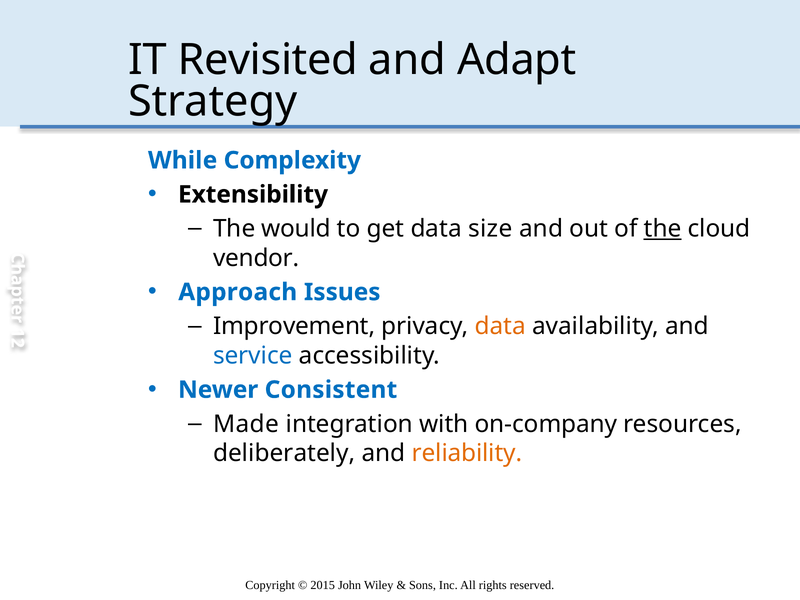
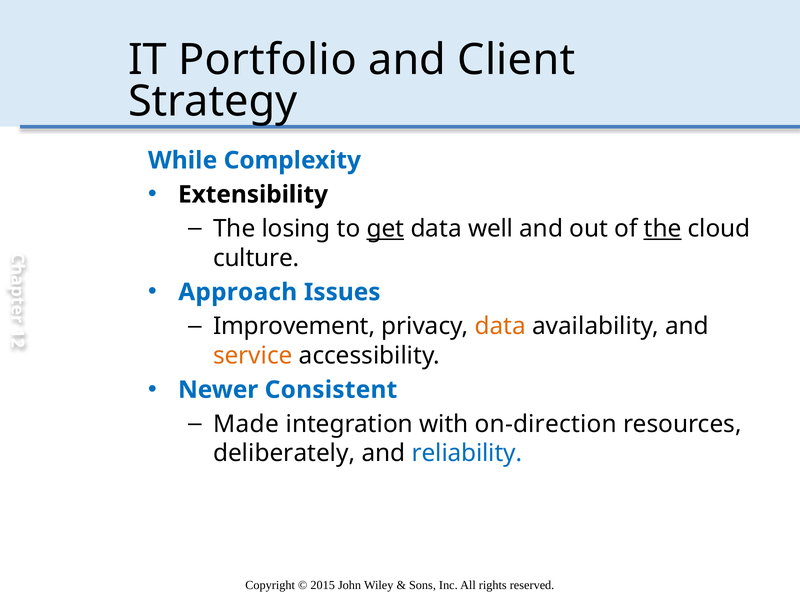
Revisited: Revisited -> Portfolio (267, 60)
Adapt: Adapt -> Client (516, 60)
would: would -> losing (296, 229)
get underline: none -> present (385, 229)
size: size -> well (491, 229)
vendor: vendor -> culture (256, 258)
service colour: blue -> orange (253, 356)
on-company: on-company -> on-direction (546, 424)
reliability colour: orange -> blue (467, 453)
